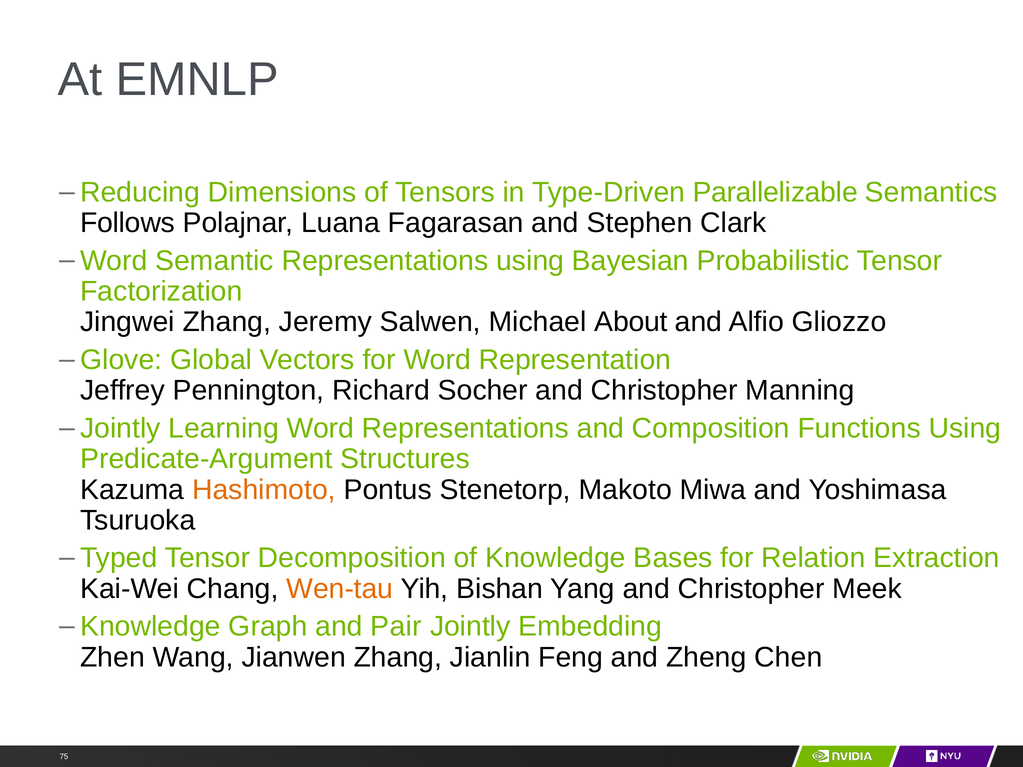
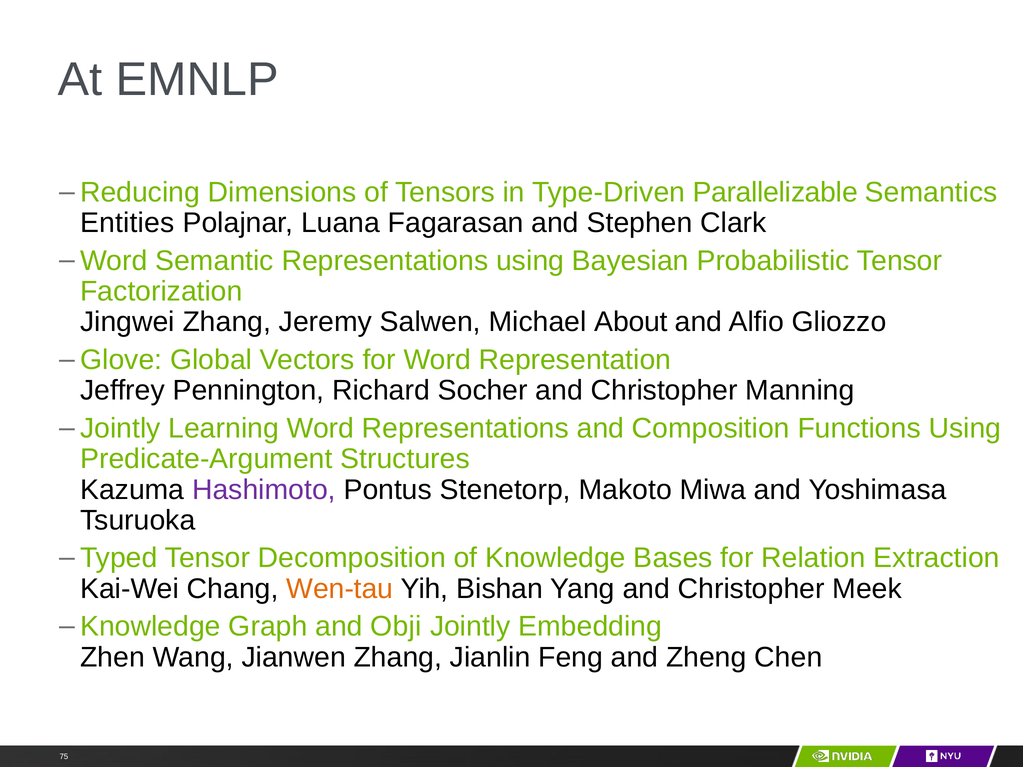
Follows: Follows -> Entities (127, 223)
Hashimoto colour: orange -> purple (264, 490)
Pair: Pair -> Obji (396, 627)
